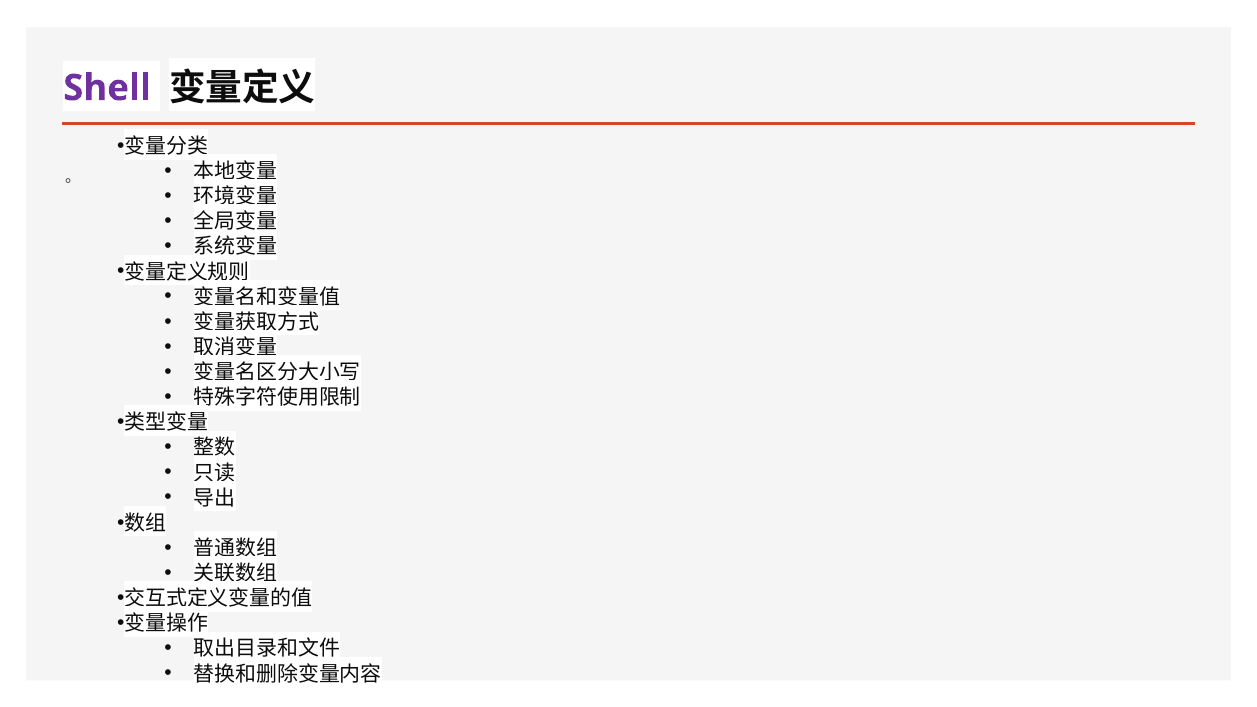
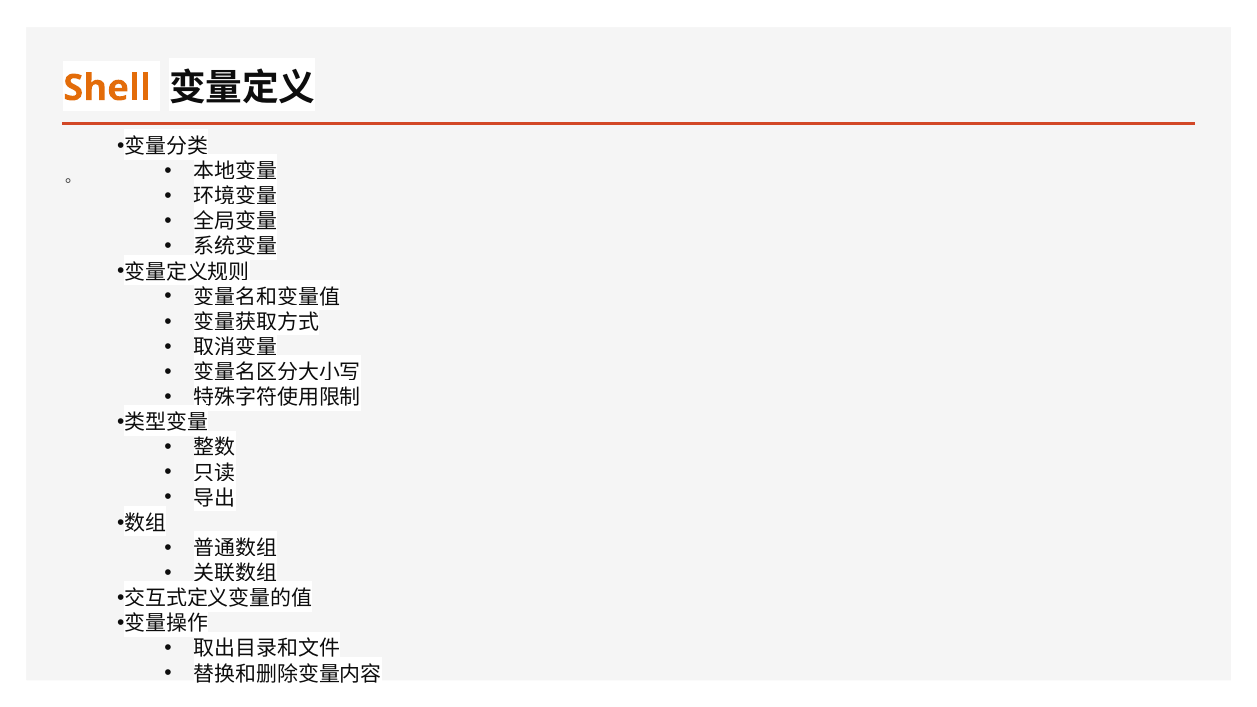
Shell colour: purple -> orange (107, 88)
